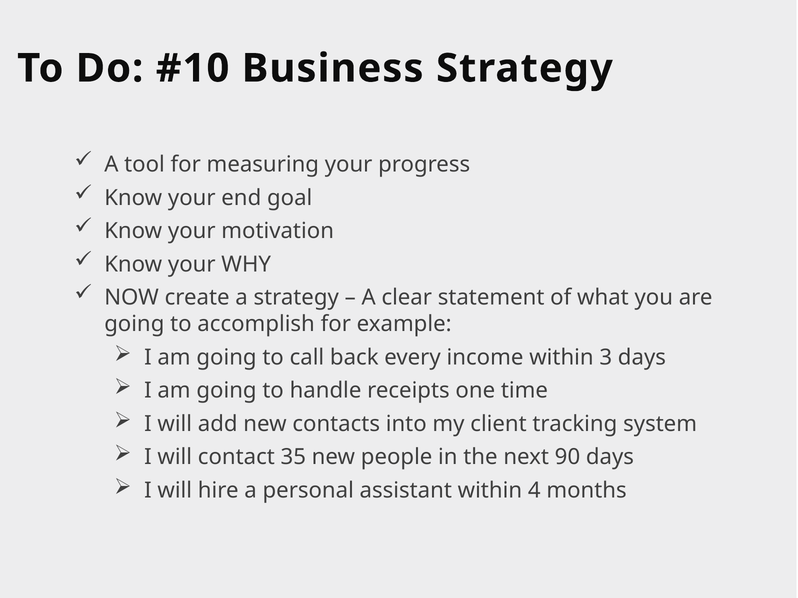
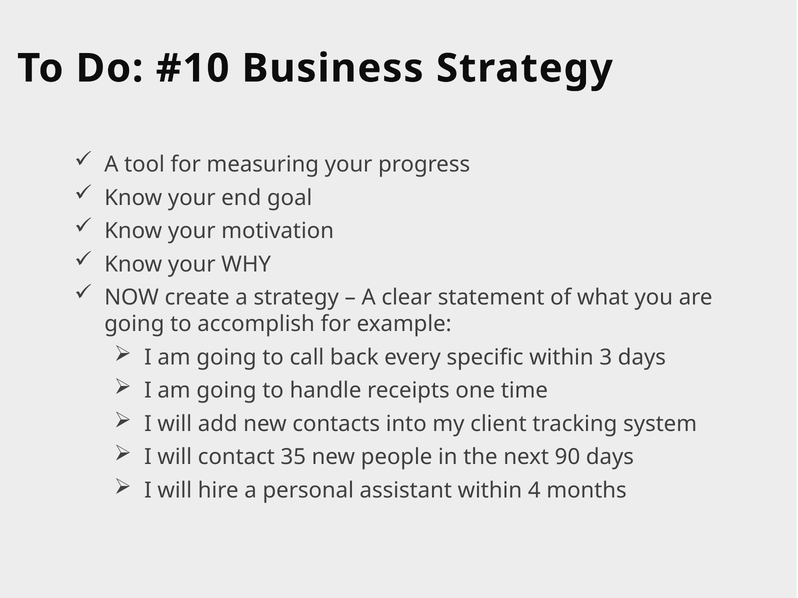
income: income -> specific (485, 358)
